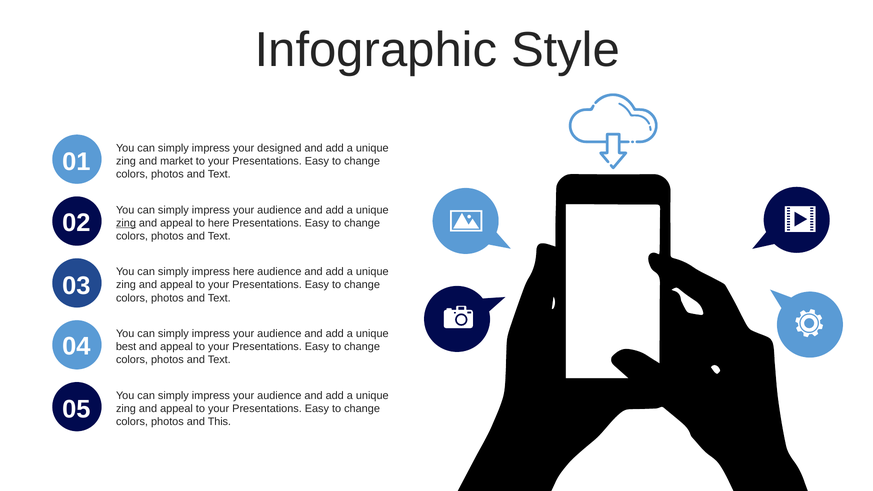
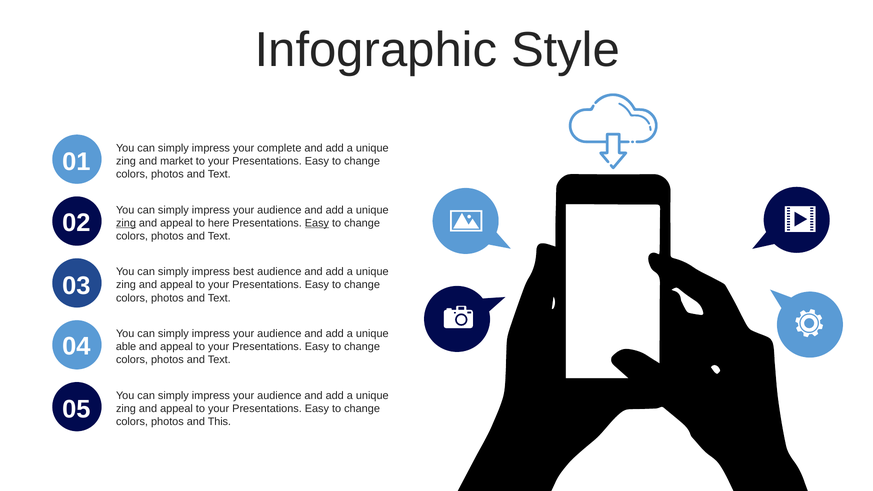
designed: designed -> complete (279, 148)
Easy underline: none -> present (317, 223)
impress here: here -> best (244, 272)
best: best -> able (126, 347)
